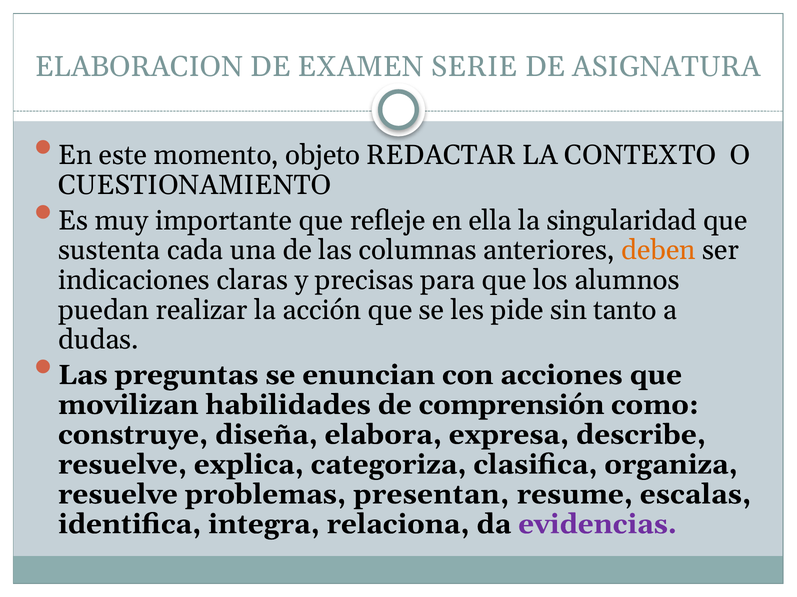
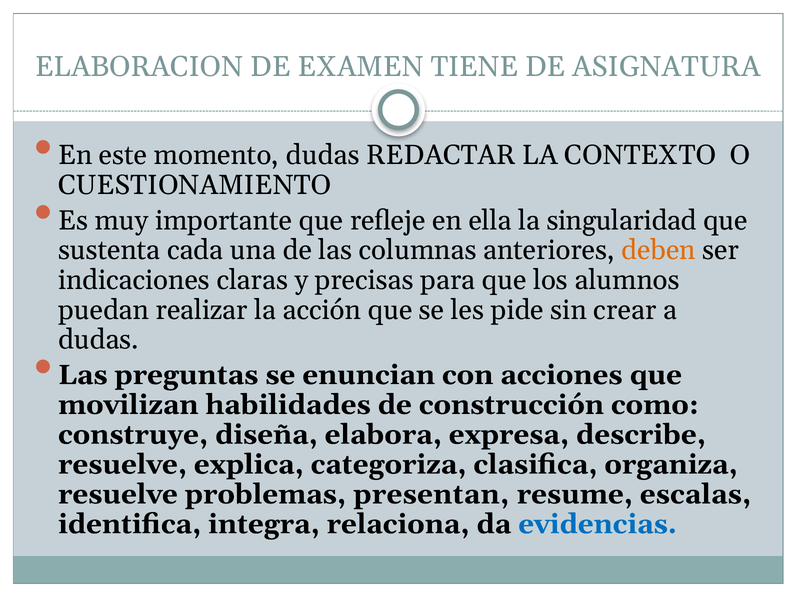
SERIE: SERIE -> TIENE (475, 67)
momento objeto: objeto -> dudas (323, 156)
tanto: tanto -> crear (625, 310)
comprensión: comprensión -> construcción (511, 405)
evidencias colour: purple -> blue (598, 525)
